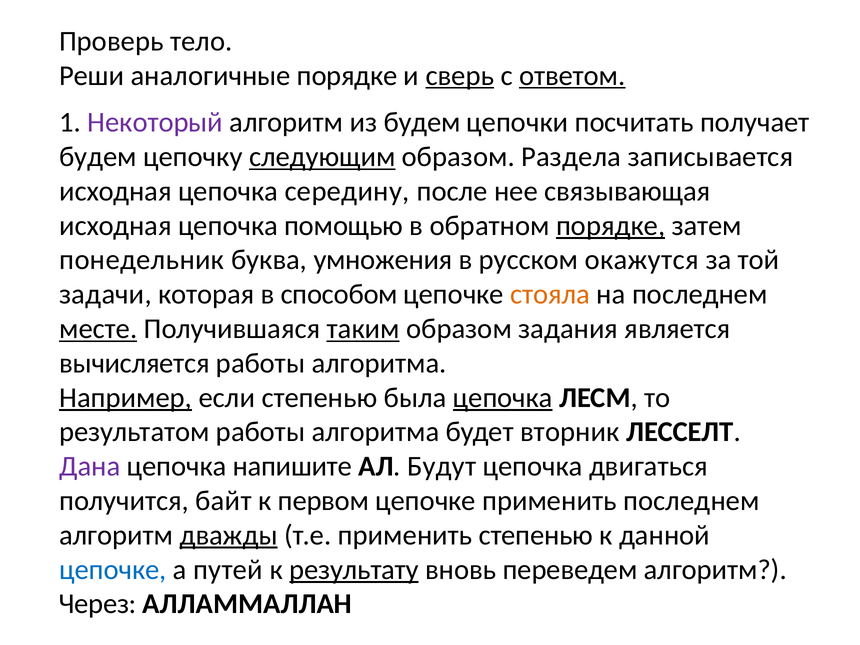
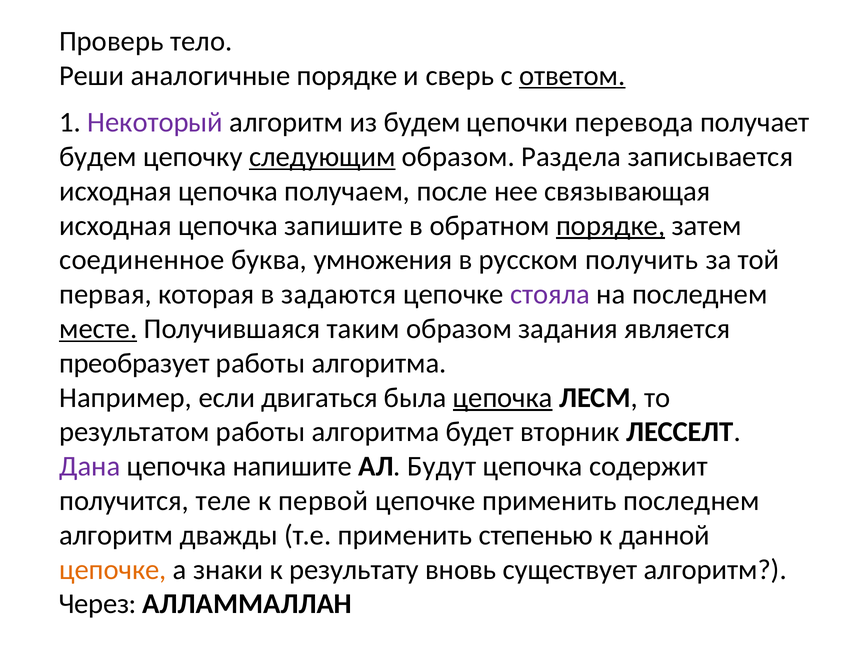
сверь underline: present -> none (460, 76)
посчитать: посчитать -> перевода (634, 122)
середину: середину -> получаем (347, 191)
помощью: помощью -> запишите (344, 226)
понедельник: понедельник -> соединенное (142, 260)
окажутся: окажутся -> получить (642, 260)
задачи: задачи -> первая (106, 294)
способом: способом -> задаются (339, 294)
стояла colour: orange -> purple (550, 294)
таким underline: present -> none (363, 329)
вычисляется: вычисляется -> преобразует (134, 363)
Например underline: present -> none (126, 398)
если степенью: степенью -> двигаться (320, 398)
двигаться: двигаться -> содержит (648, 466)
байт: байт -> теле (223, 501)
первом: первом -> первой (323, 501)
дважды underline: present -> none (229, 535)
цепочке colour: blue -> orange (113, 570)
путей: путей -> знаки (228, 570)
результату underline: present -> none (354, 570)
переведем: переведем -> существует (570, 570)
